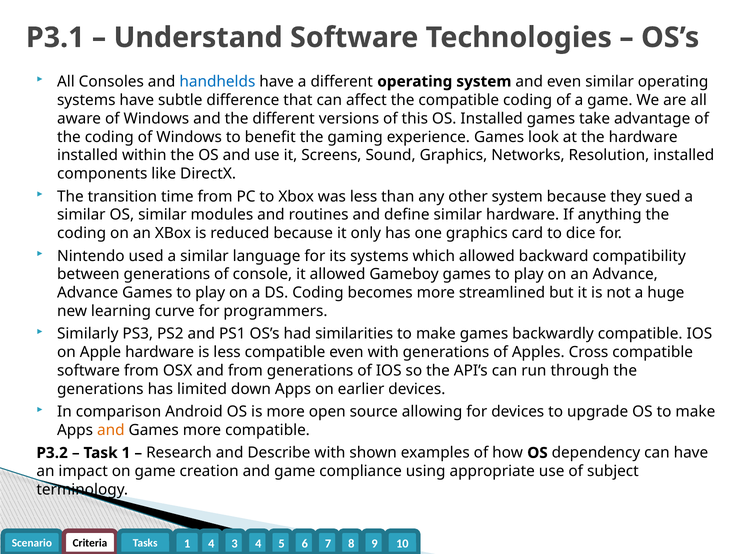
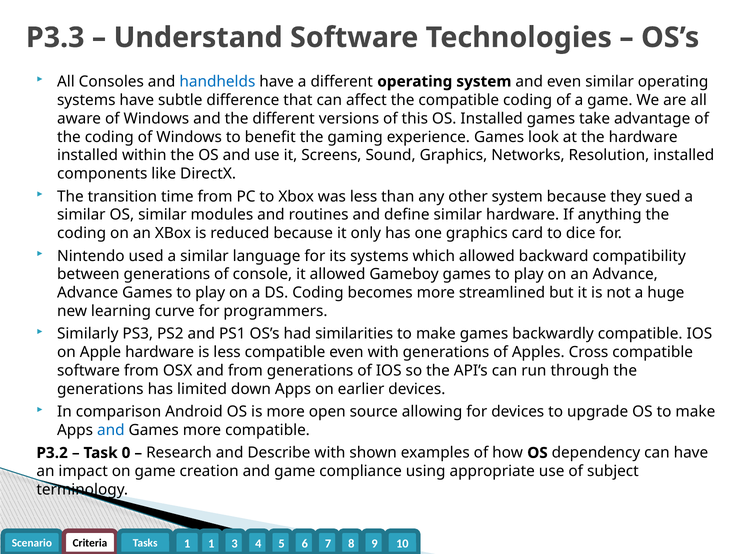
P3.1: P3.1 -> P3.3 (55, 38)
and colour: orange -> blue (111, 430)
Task 1: 1 -> 0 (126, 452)
4: 4 -> 1 (211, 543)
